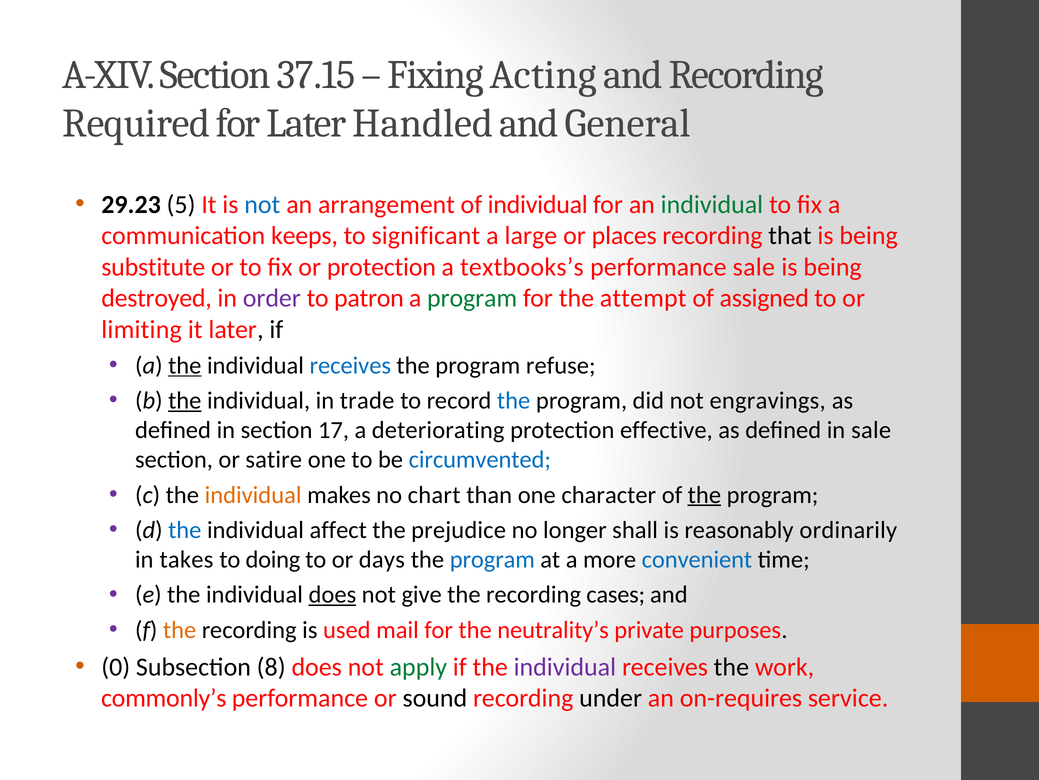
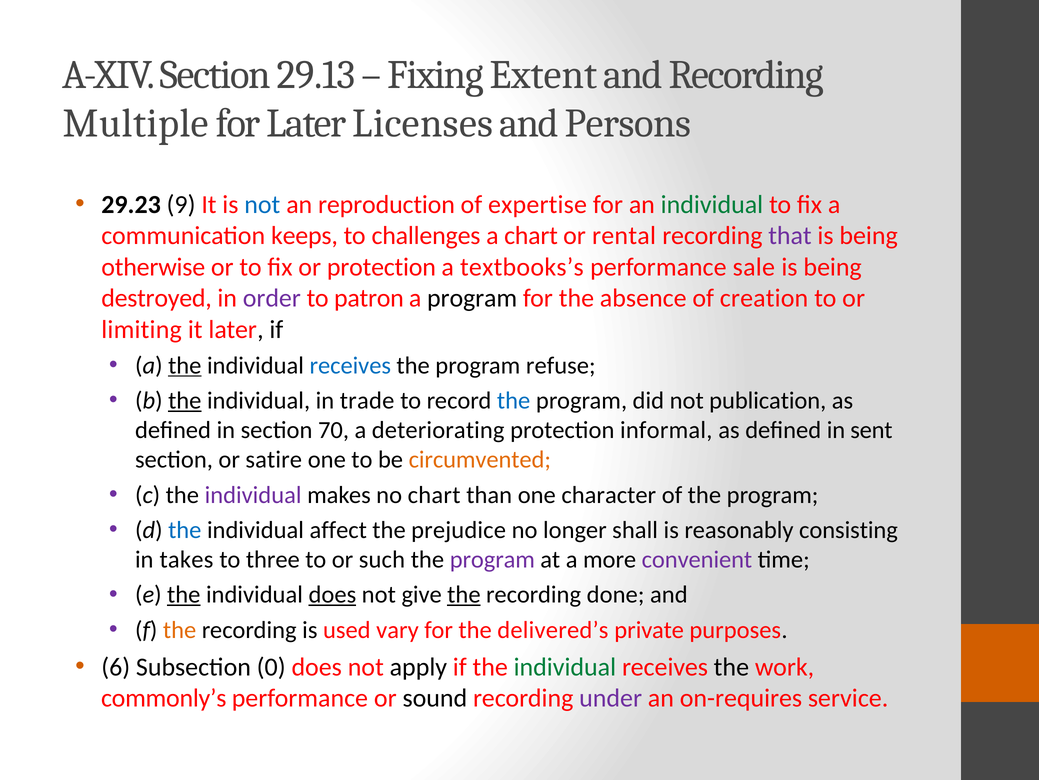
37.15: 37.15 -> 29.13 (316, 75)
Acting: Acting -> Extent (543, 75)
Required: Required -> Multiple (136, 123)
Handled: Handled -> Licenses (423, 123)
General: General -> Persons (628, 123)
5: 5 -> 9 (181, 204)
arrangement: arrangement -> reproduction (387, 204)
of individual: individual -> expertise (538, 204)
significant: significant -> challenges (426, 236)
a large: large -> chart (531, 236)
places: places -> rental (624, 236)
that colour: black -> purple (790, 236)
substitute: substitute -> otherwise (153, 267)
program colour: green -> black (472, 298)
attempt: attempt -> absence (643, 298)
assigned: assigned -> creation (764, 298)
engravings: engravings -> publication (768, 400)
17: 17 -> 70 (334, 430)
effective: effective -> informal (666, 430)
in sale: sale -> sent (871, 430)
circumvented colour: blue -> orange (480, 459)
individual colour: orange -> purple (253, 494)
the underline: present -> none (704, 494)
ordinarily: ordinarily -> consisting (848, 530)
doing: doing -> three (273, 559)
days: days -> such (382, 559)
program colour: blue -> purple (492, 559)
convenient colour: blue -> purple (697, 559)
the underline: none -> present (184, 594)
the underline: none -> present (464, 594)
cases: cases -> done (616, 594)
mail: mail -> vary (398, 630)
neutrality’s: neutrality’s -> delivered’s (553, 630)
0: 0 -> 6 (116, 666)
8: 8 -> 0 (271, 666)
apply colour: green -> black (418, 666)
individual colour: purple -> green (565, 666)
under colour: black -> purple (611, 697)
